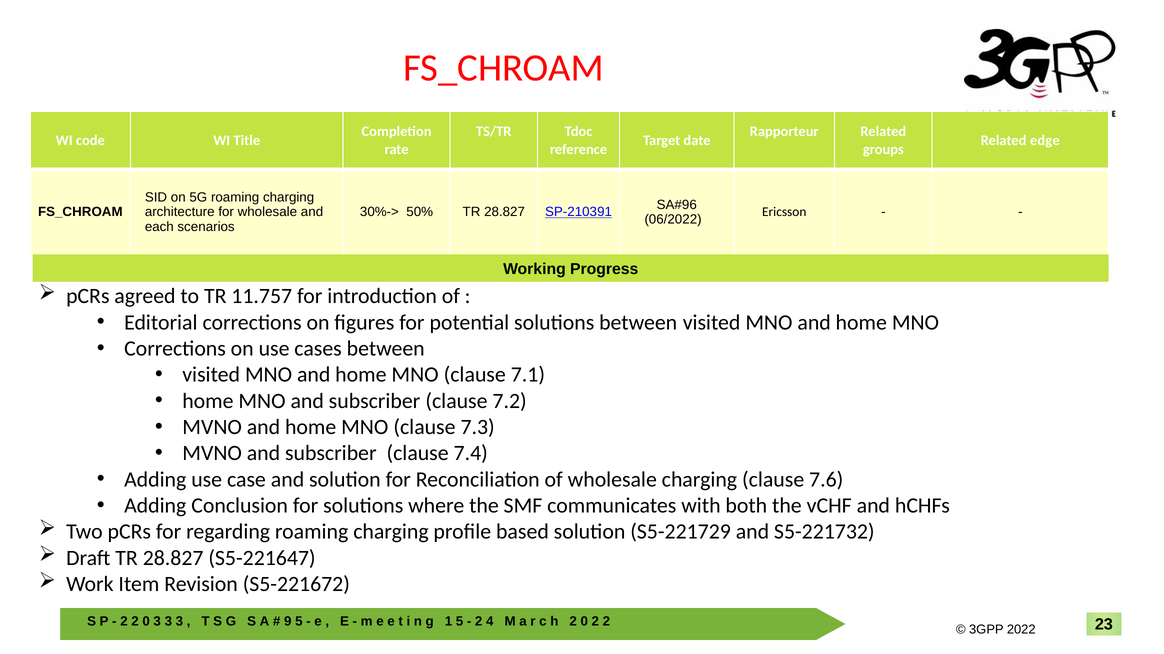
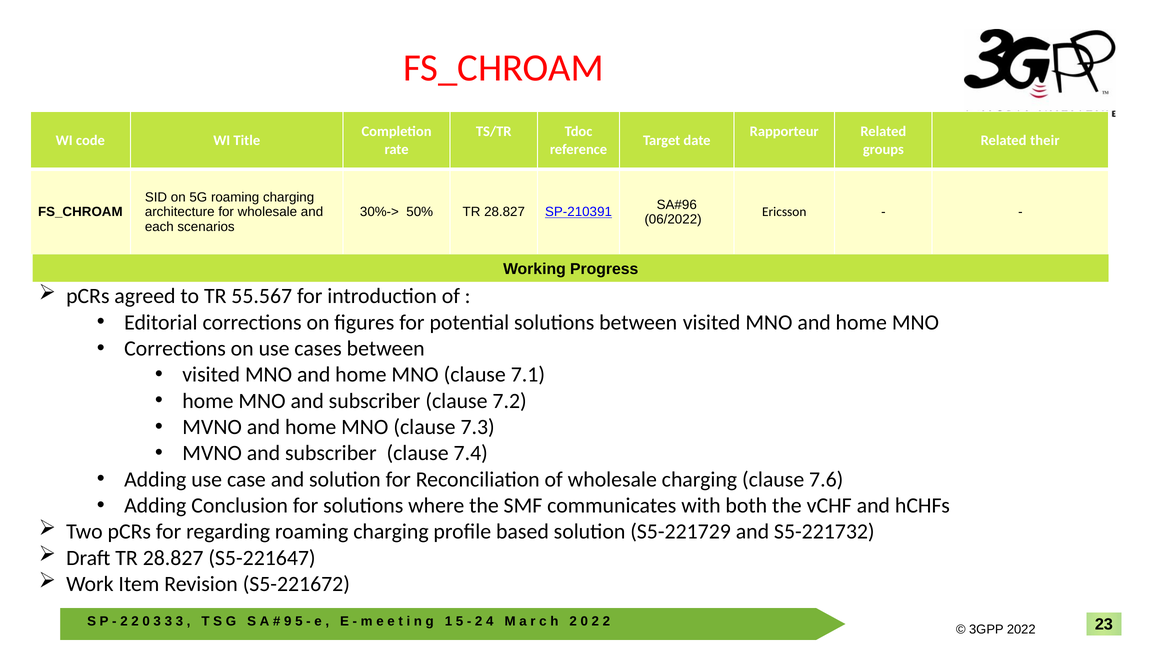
edge: edge -> their (1045, 141)
11.757: 11.757 -> 55.567 (262, 297)
